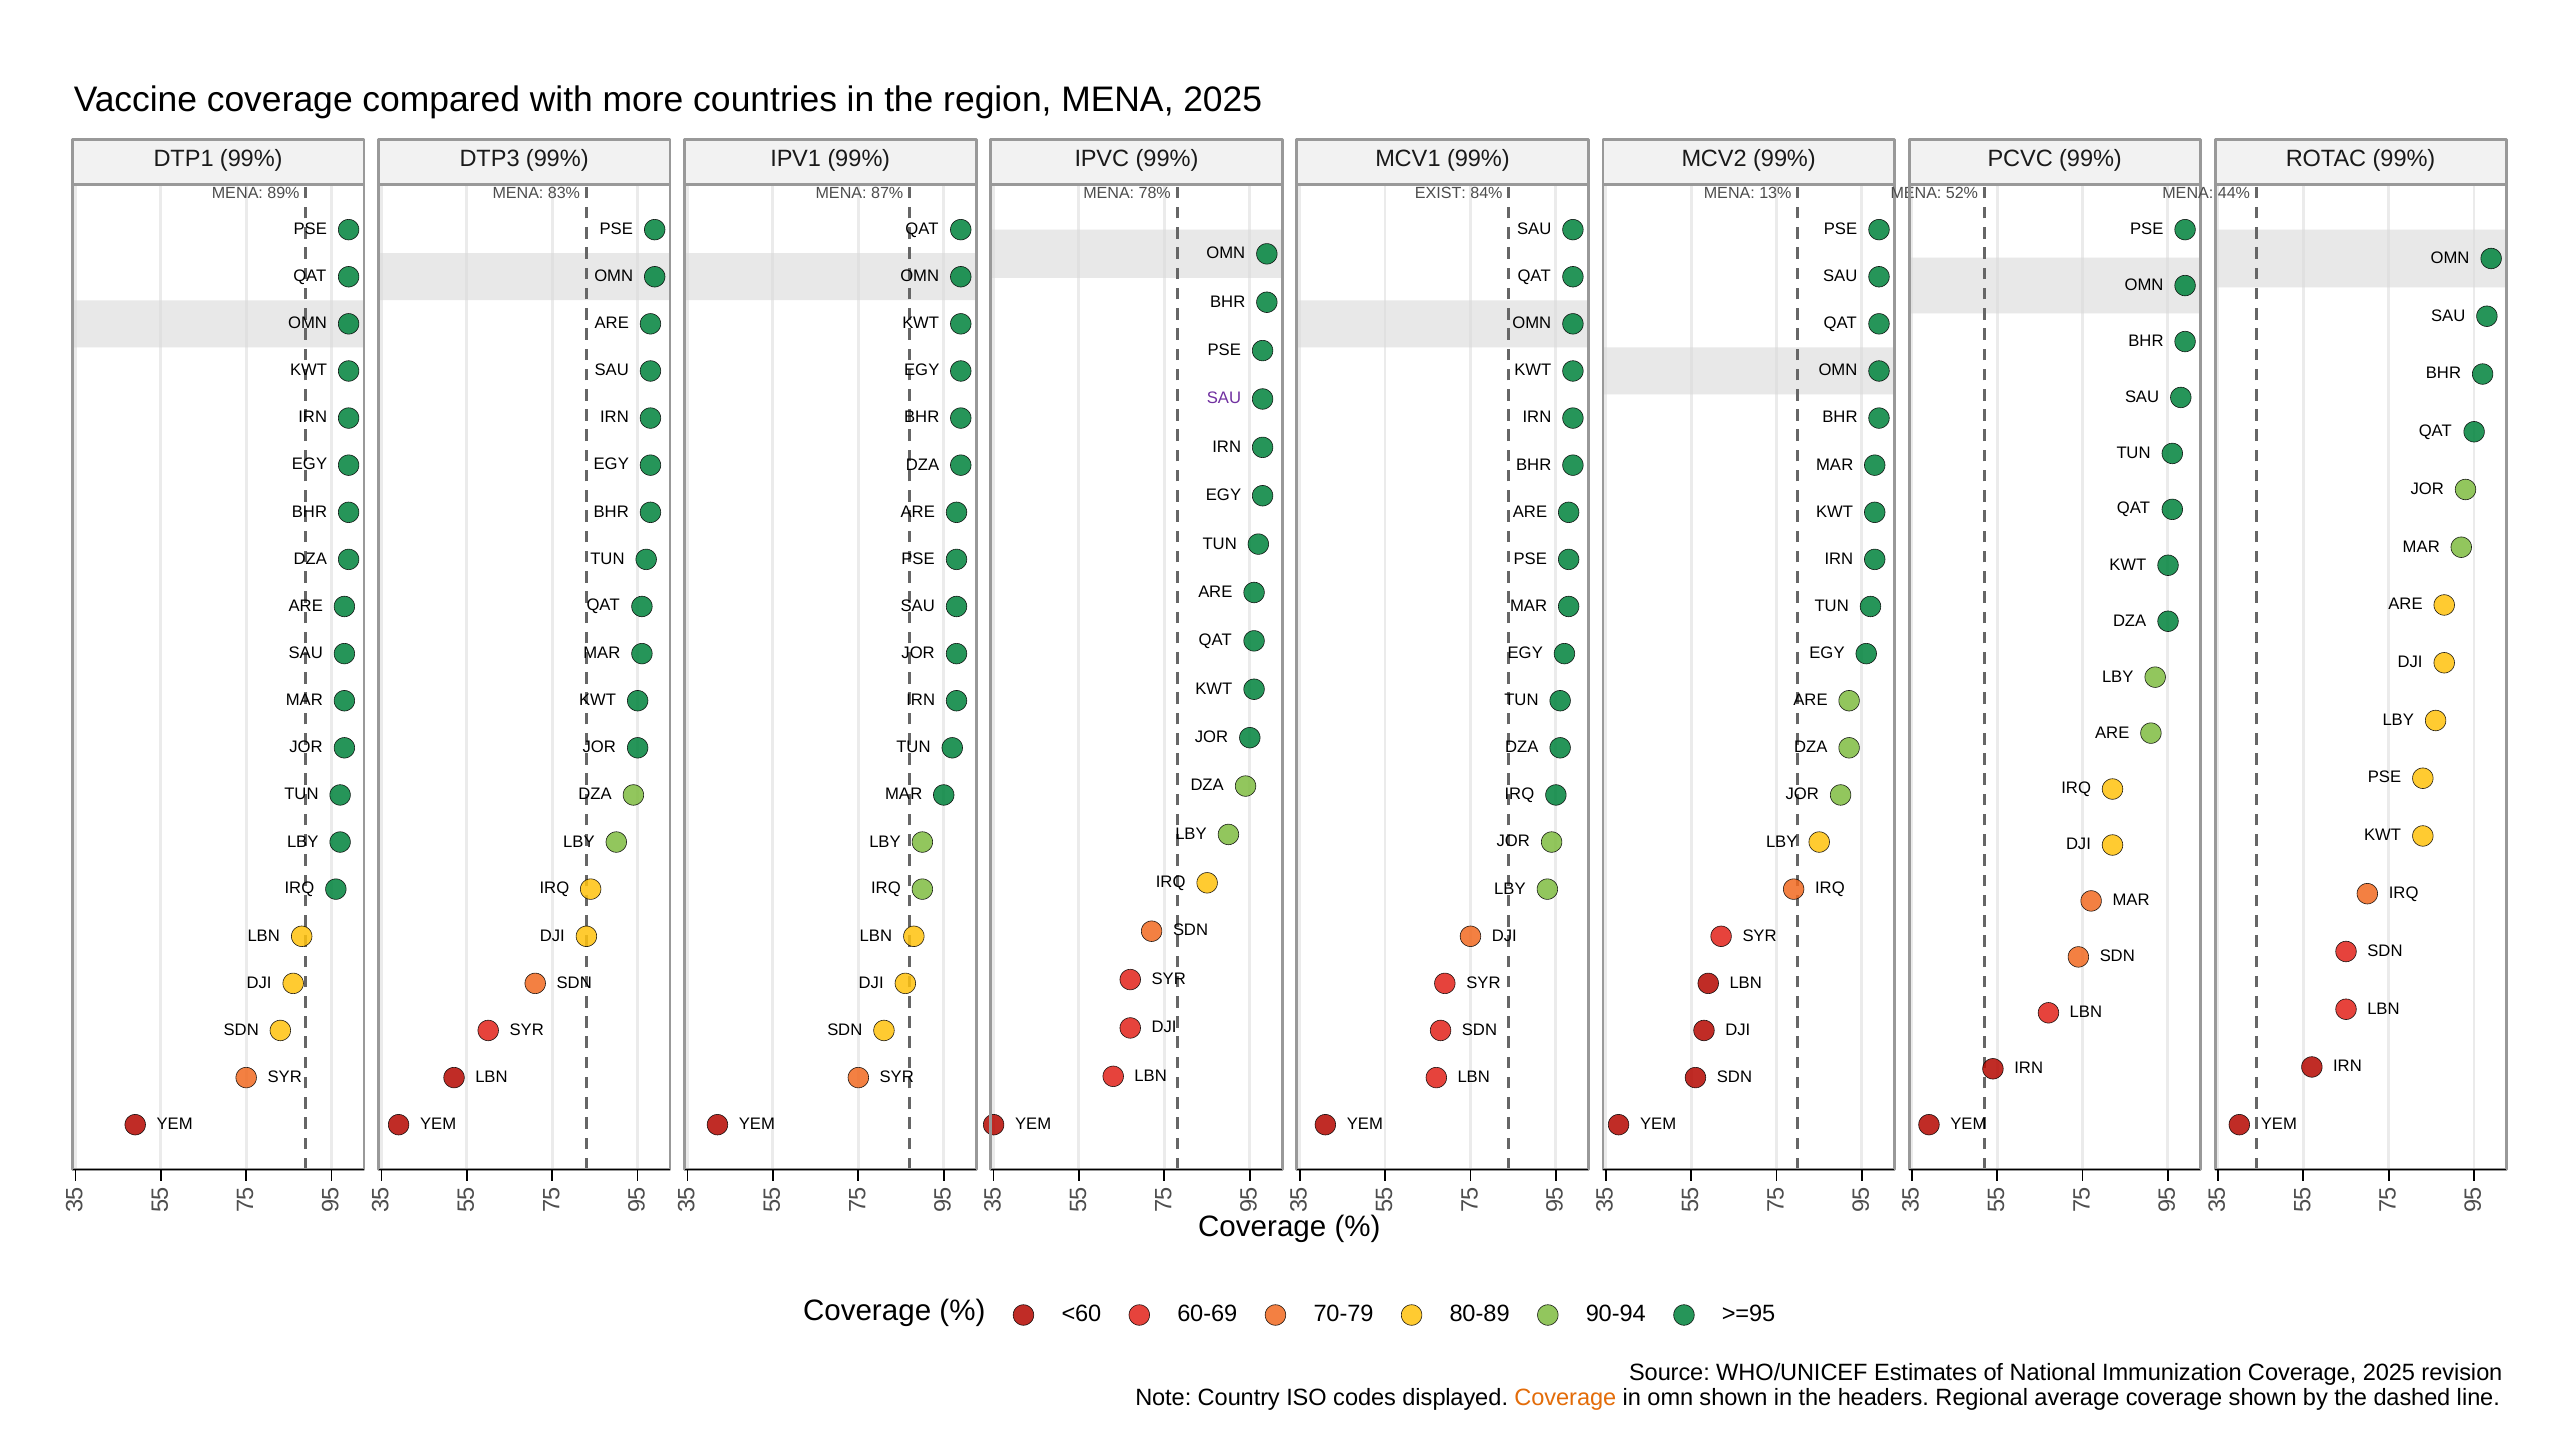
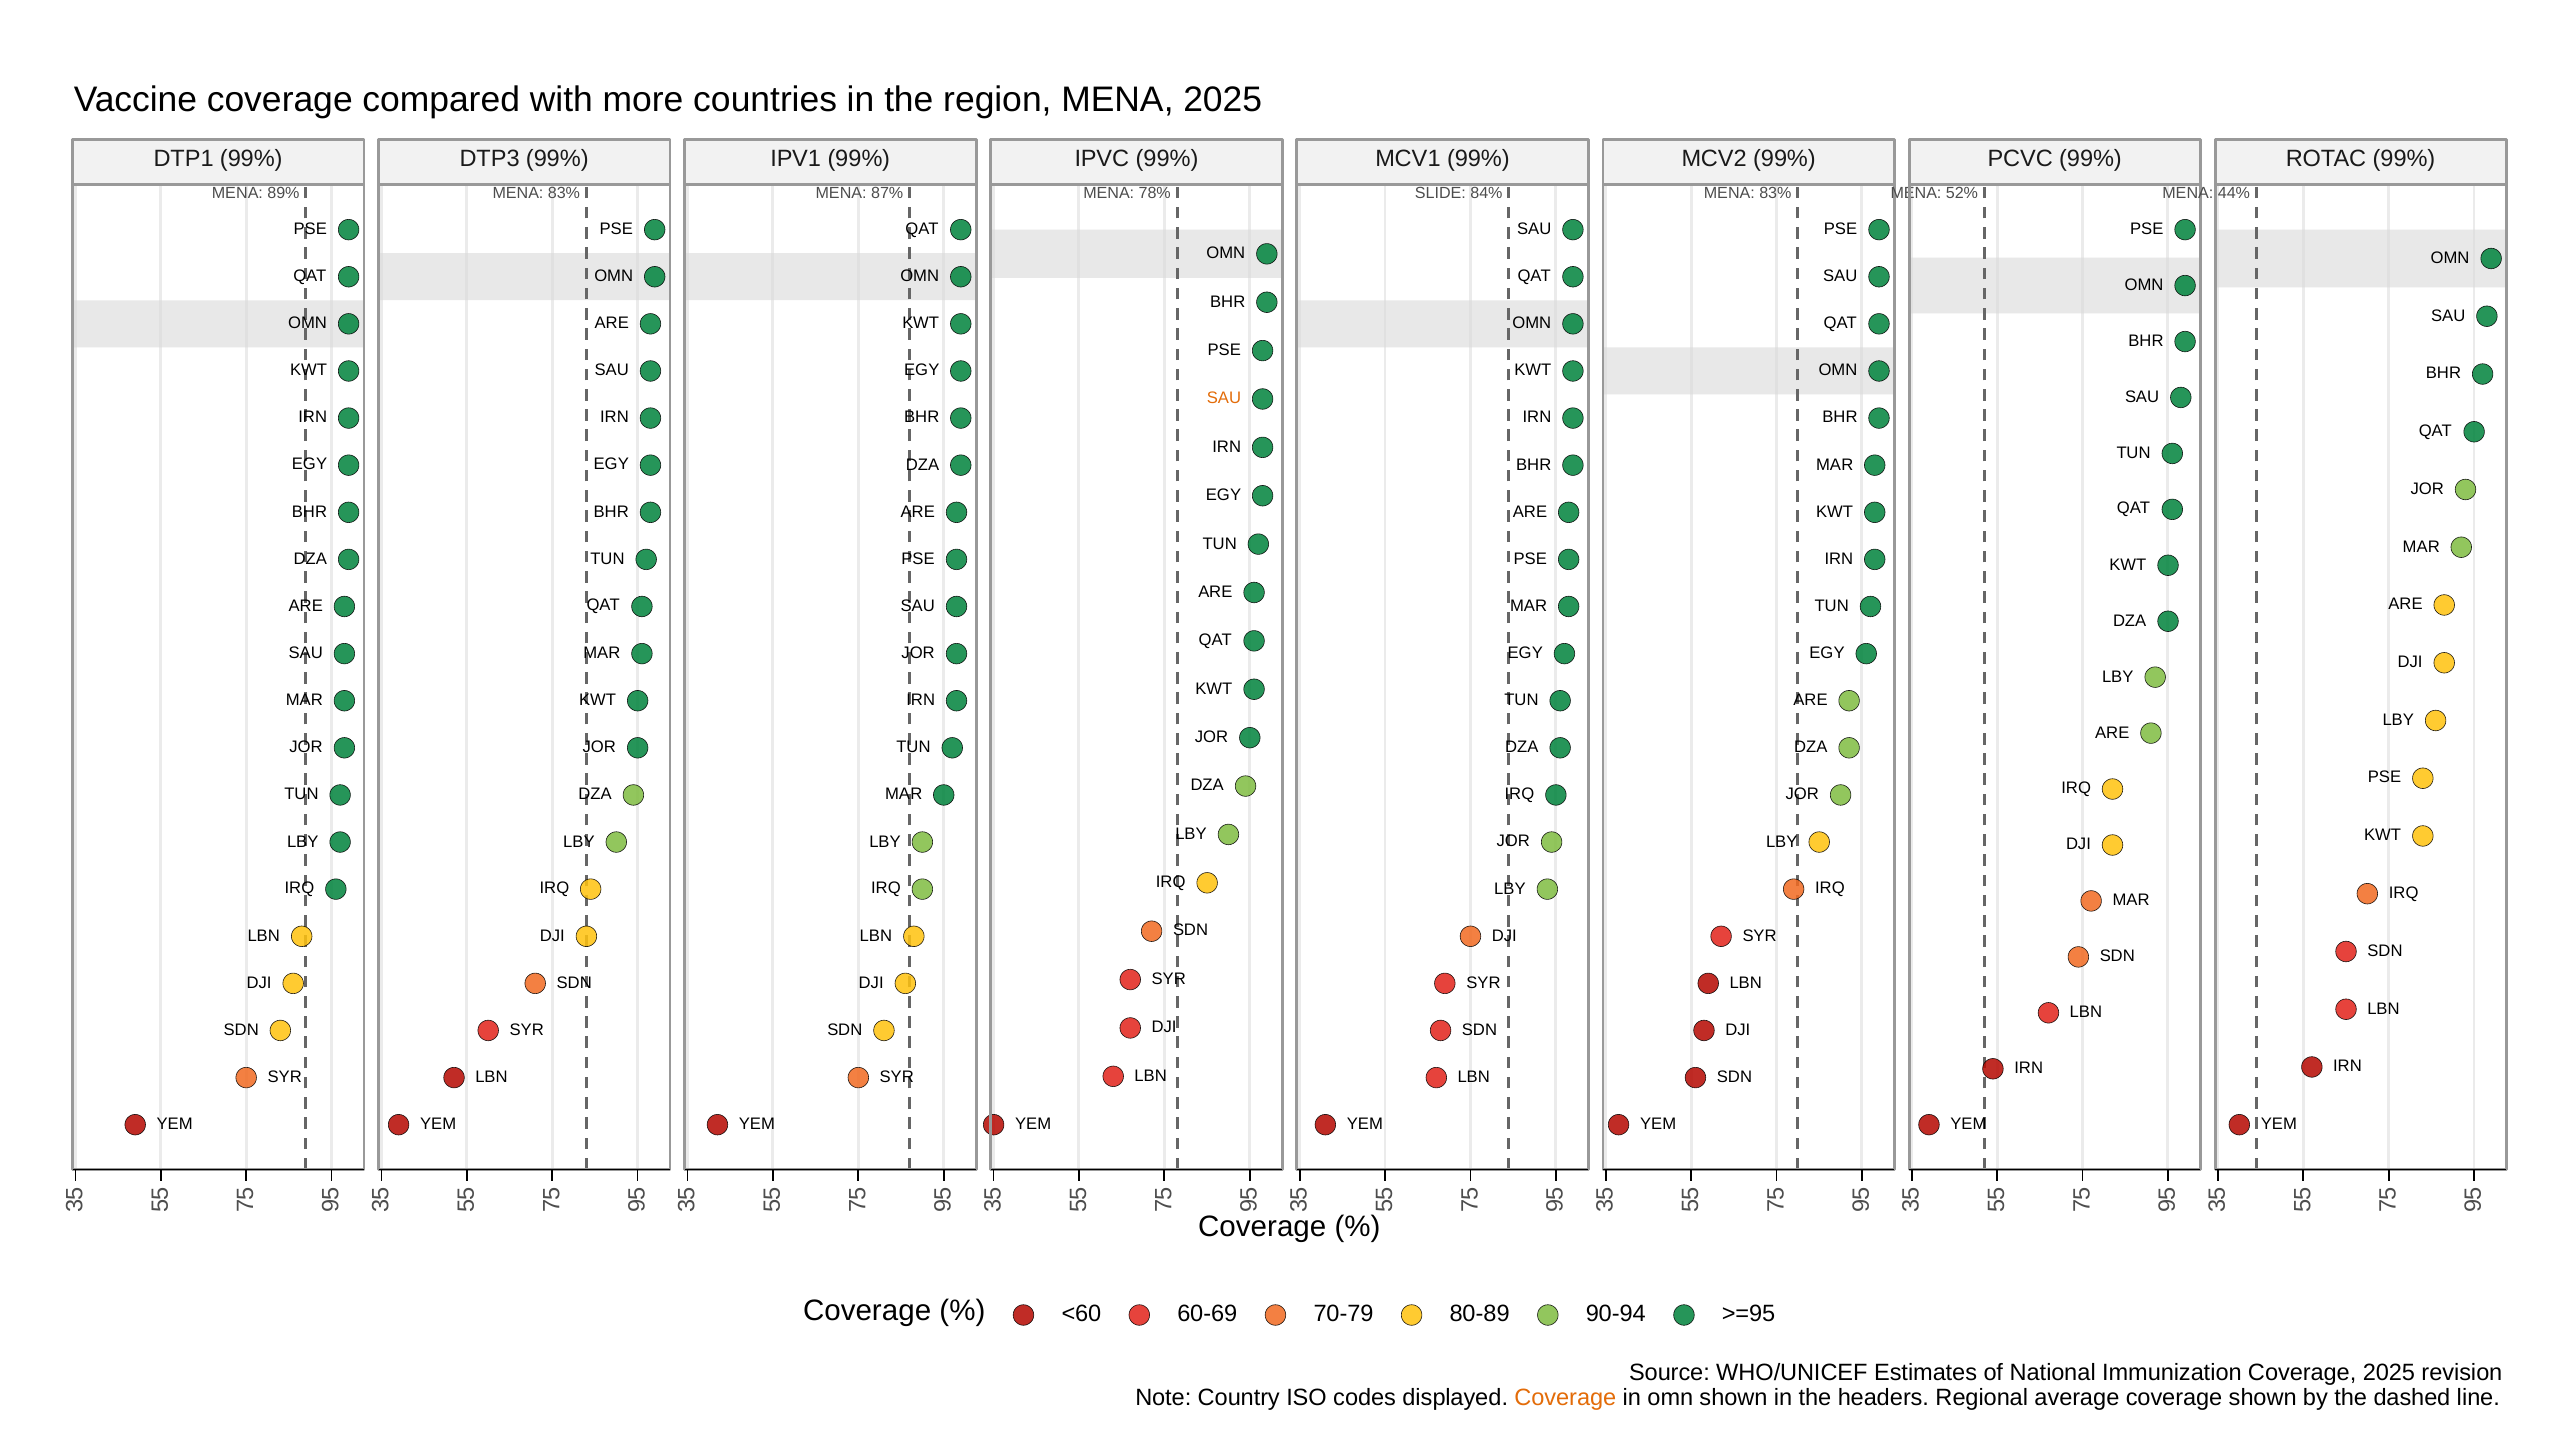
EXIST: EXIST -> SLIDE (1440, 193)
13%: 13% -> 83% (1775, 193)
SAU colour: purple -> orange (1224, 398)
